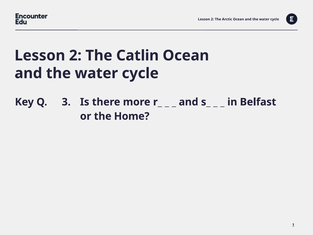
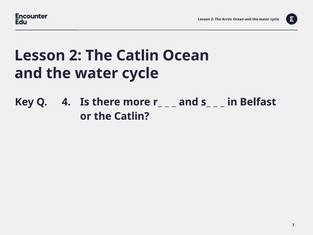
3: 3 -> 4 (66, 102)
or the Home: Home -> Catlin (132, 116)
